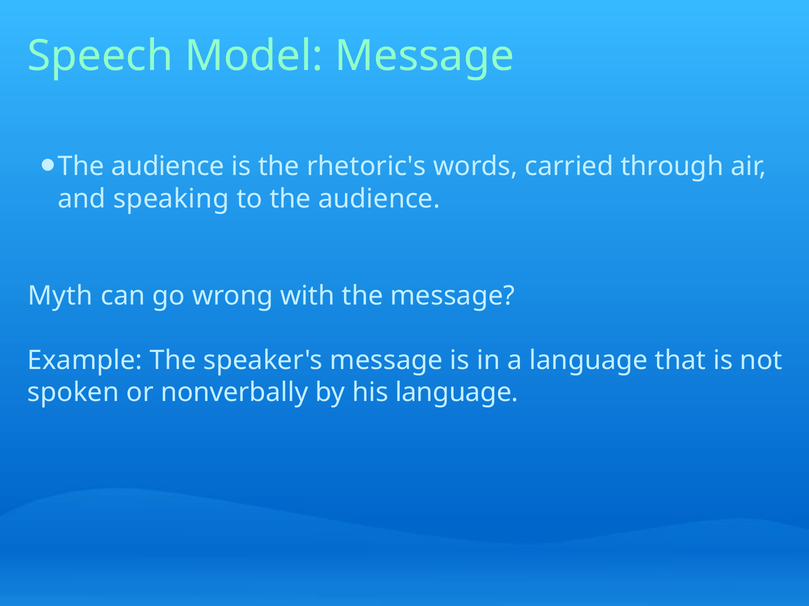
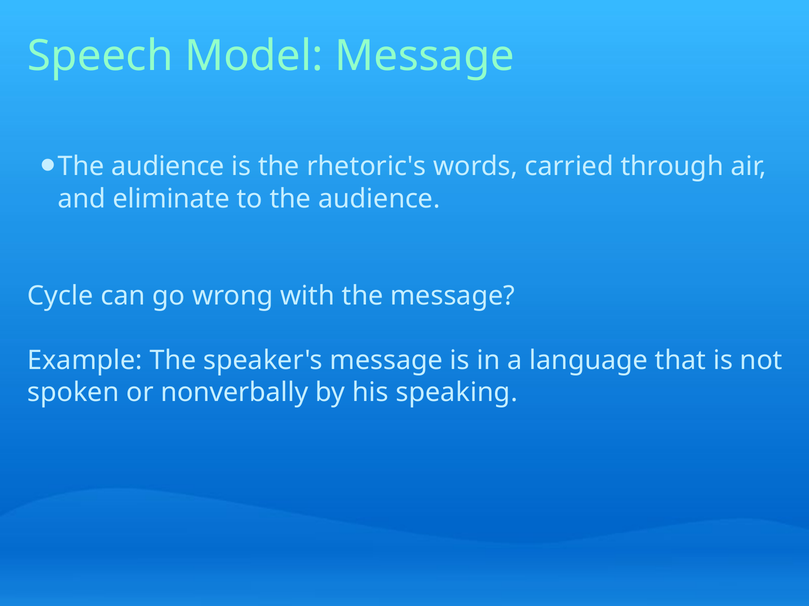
speaking: speaking -> eliminate (171, 199)
Myth: Myth -> Cycle (60, 296)
his language: language -> speaking (457, 393)
